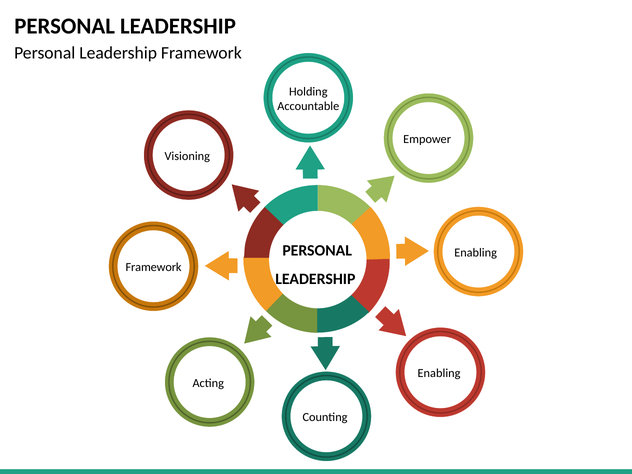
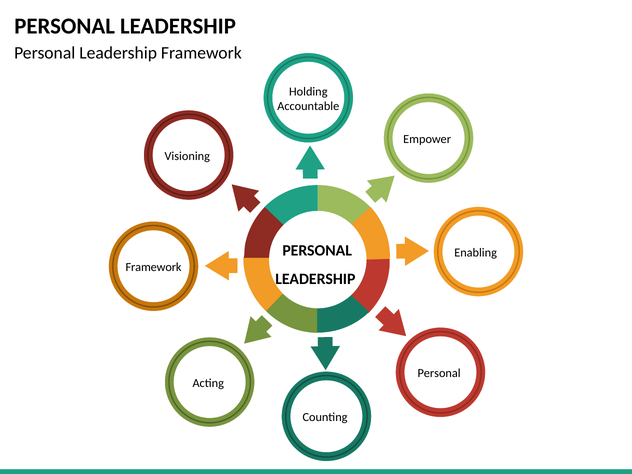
Enabling: Enabling -> Personal (439, 373)
